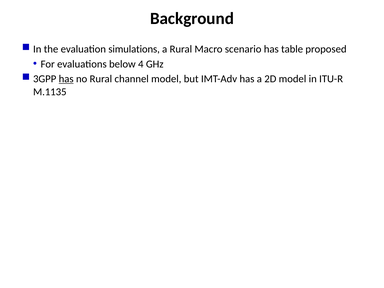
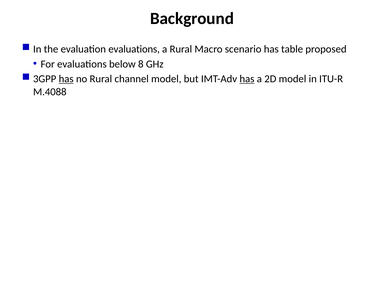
evaluation simulations: simulations -> evaluations (134, 49)
4: 4 -> 8 (141, 64)
has underline: none -> present (247, 79)
M.1135: M.1135 -> M.4088 (50, 92)
